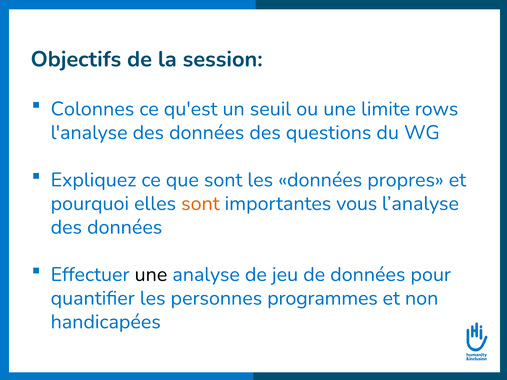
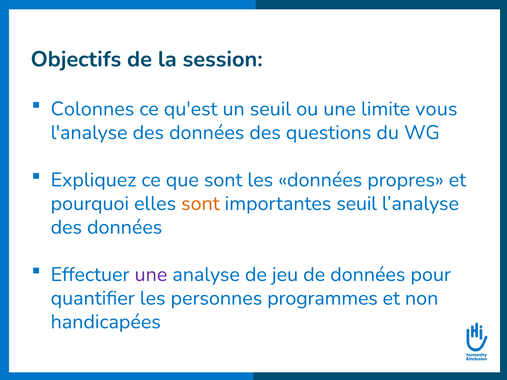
rows: rows -> vous (436, 109)
importantes vous: vous -> seuil (357, 204)
une colour: black -> purple (151, 275)
